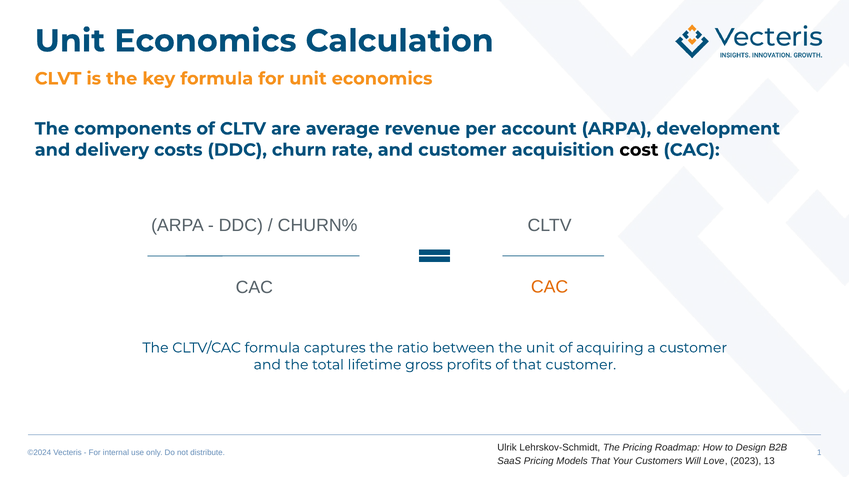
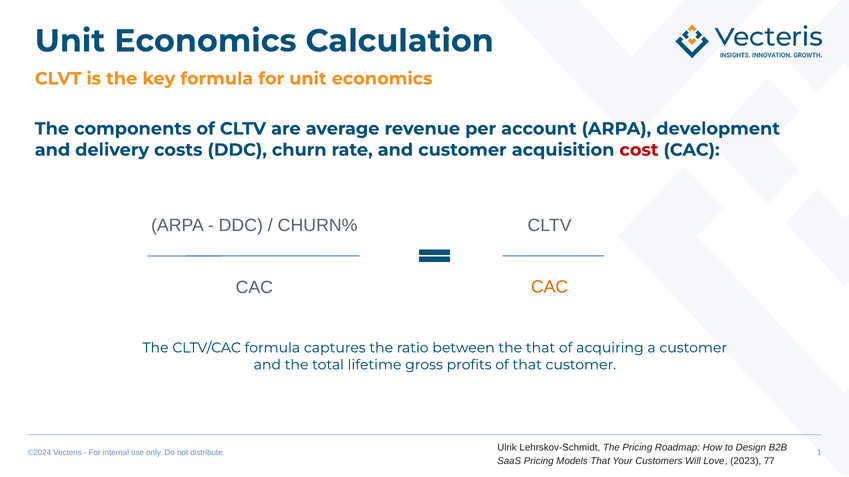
cost colour: black -> red (639, 150)
the unit: unit -> that (541, 348)
13: 13 -> 77 (769, 461)
